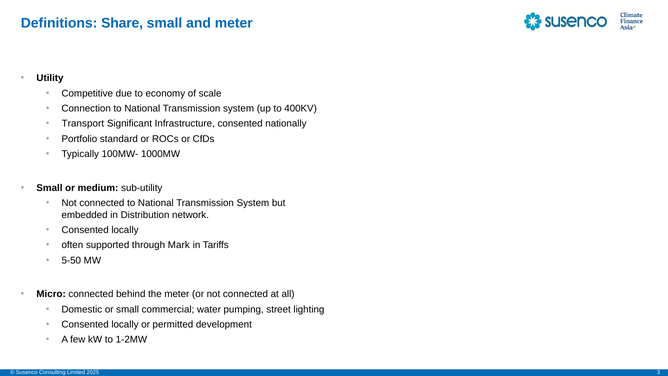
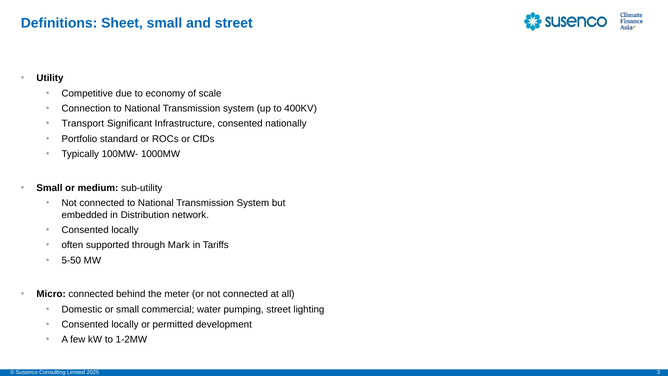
Share: Share -> Sheet (122, 23)
and meter: meter -> street (234, 23)
